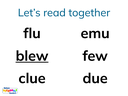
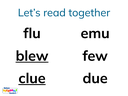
clue underline: none -> present (32, 78)
